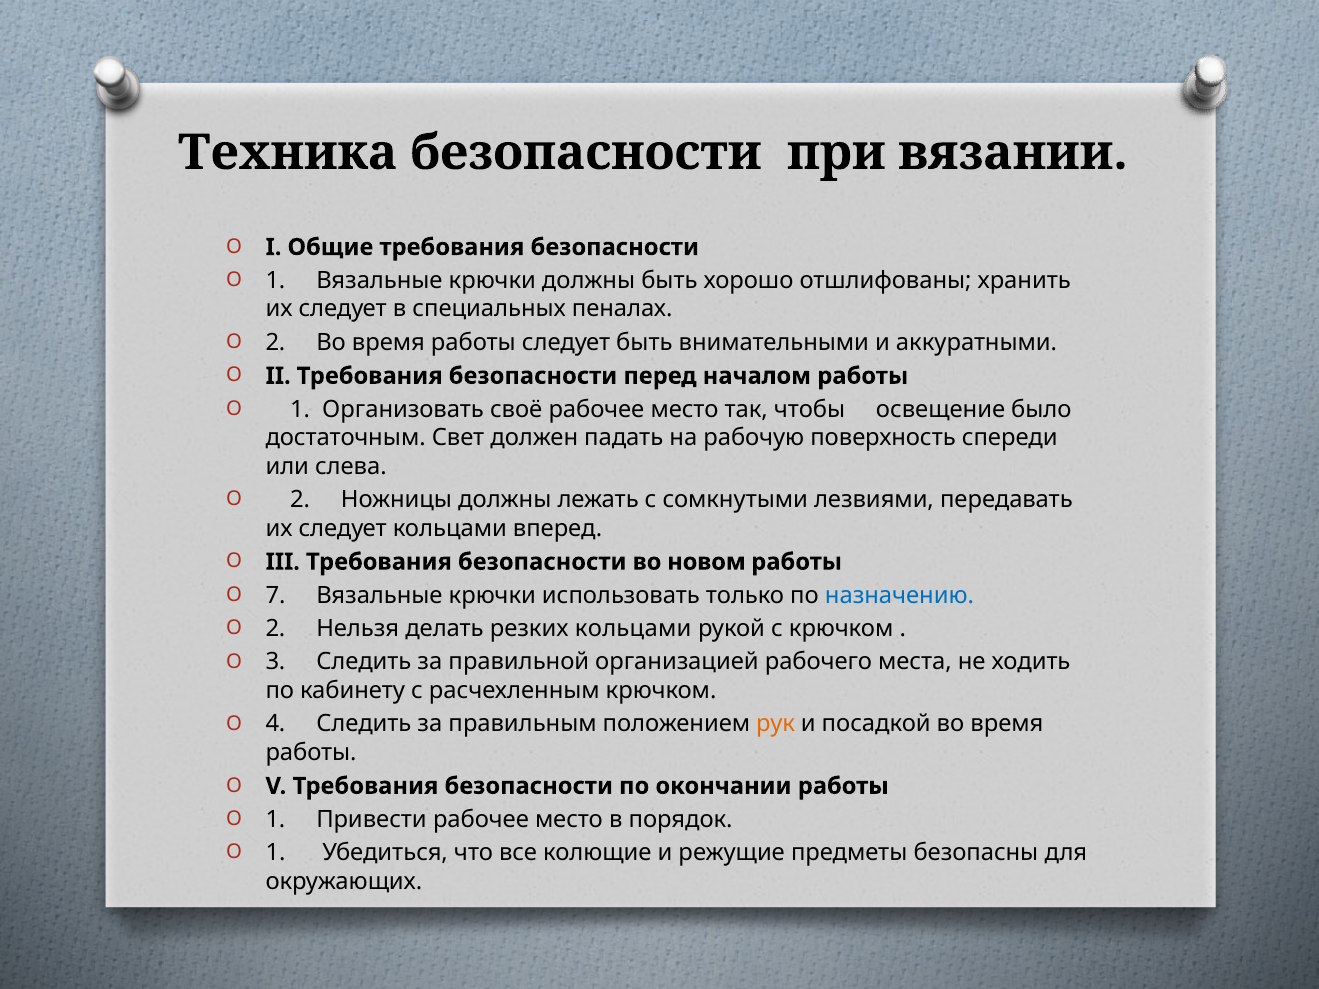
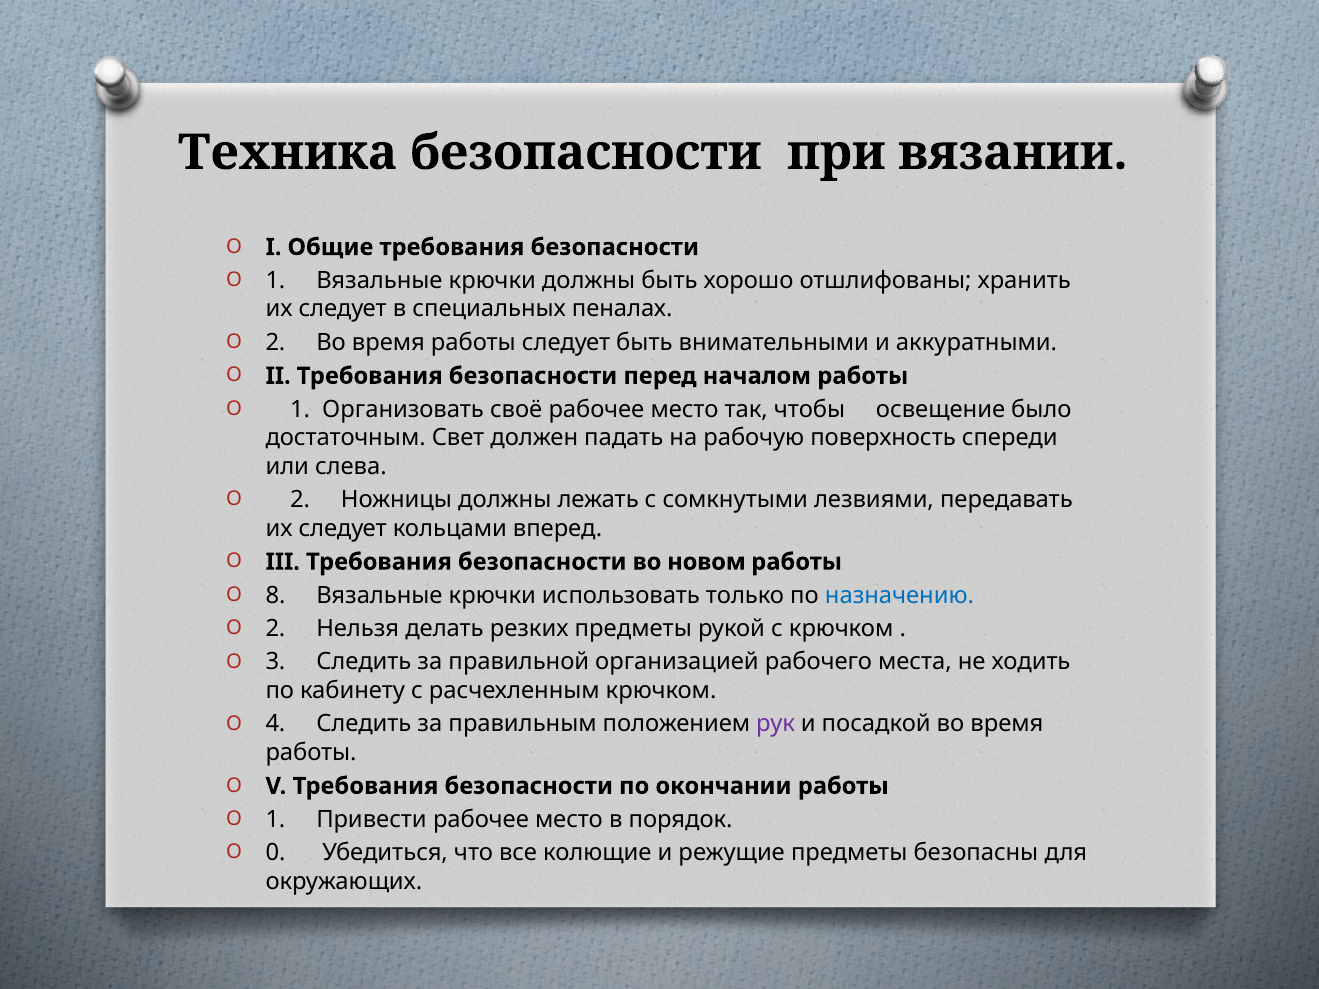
7: 7 -> 8 (275, 595)
резких кольцами: кольцами -> предметы (633, 629)
рук colour: orange -> purple (776, 724)
1: 1 -> 0 (275, 853)
